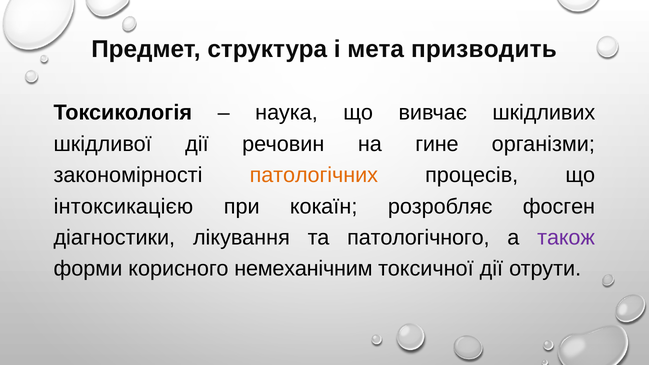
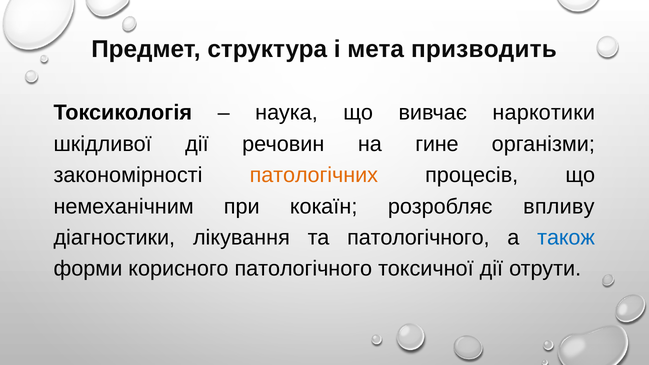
шкідливих: шкідливих -> наркотики (544, 113)
інтоксикацією: інтоксикацією -> немеханічним (124, 206)
фосген: фосген -> впливу (559, 206)
також colour: purple -> blue (566, 238)
корисного немеханічним: немеханічним -> патологічного (303, 269)
